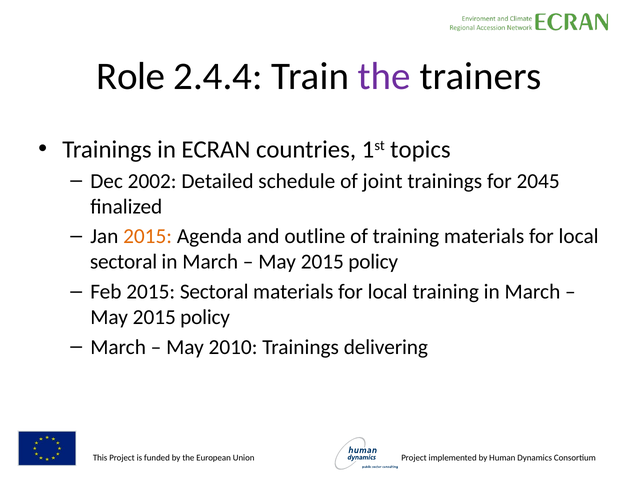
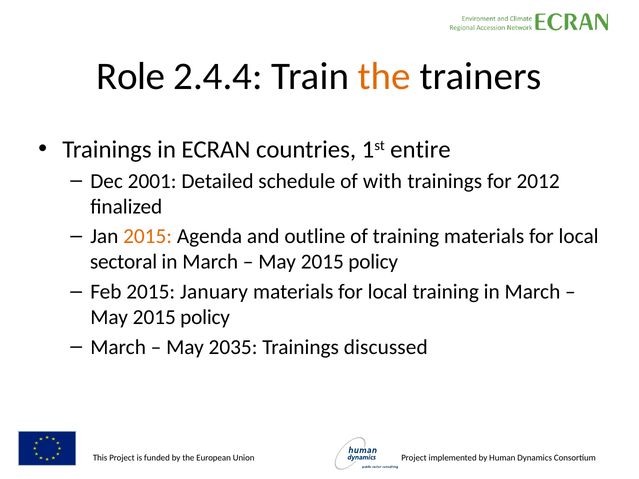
the colour: purple -> orange (384, 77)
topics: topics -> entire (420, 149)
2002: 2002 -> 2001 (152, 181)
joint: joint -> with (382, 181)
2045: 2045 -> 2012 (538, 181)
2015 Sectoral: Sectoral -> January (214, 292)
2010: 2010 -> 2035 (233, 347)
delivering: delivering -> discussed (386, 347)
